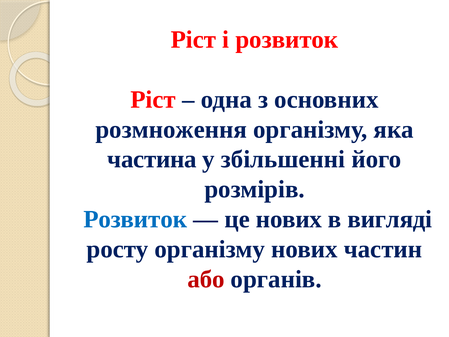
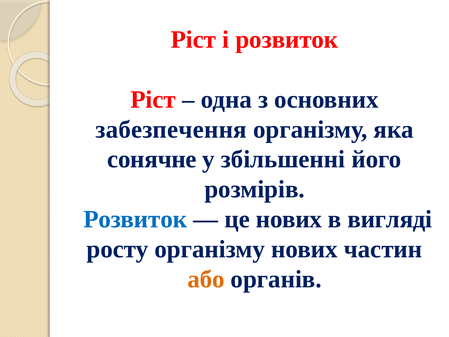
розмноження: розмноження -> забезпечення (171, 129)
частина: частина -> сонячне (152, 159)
або colour: red -> orange (206, 279)
